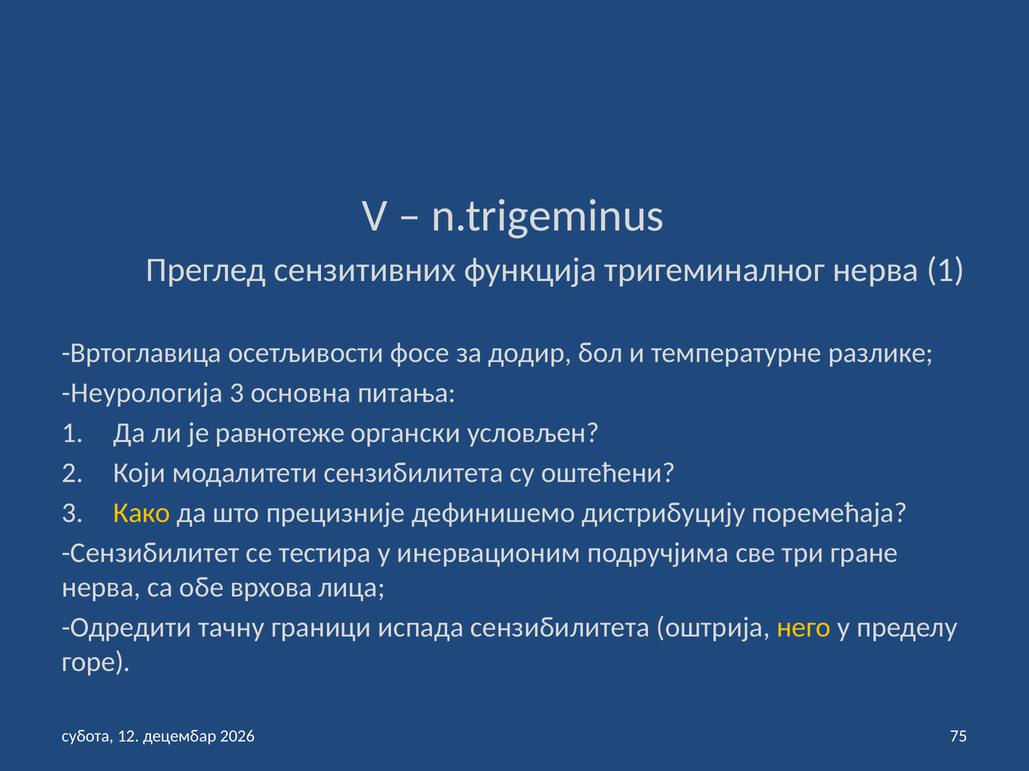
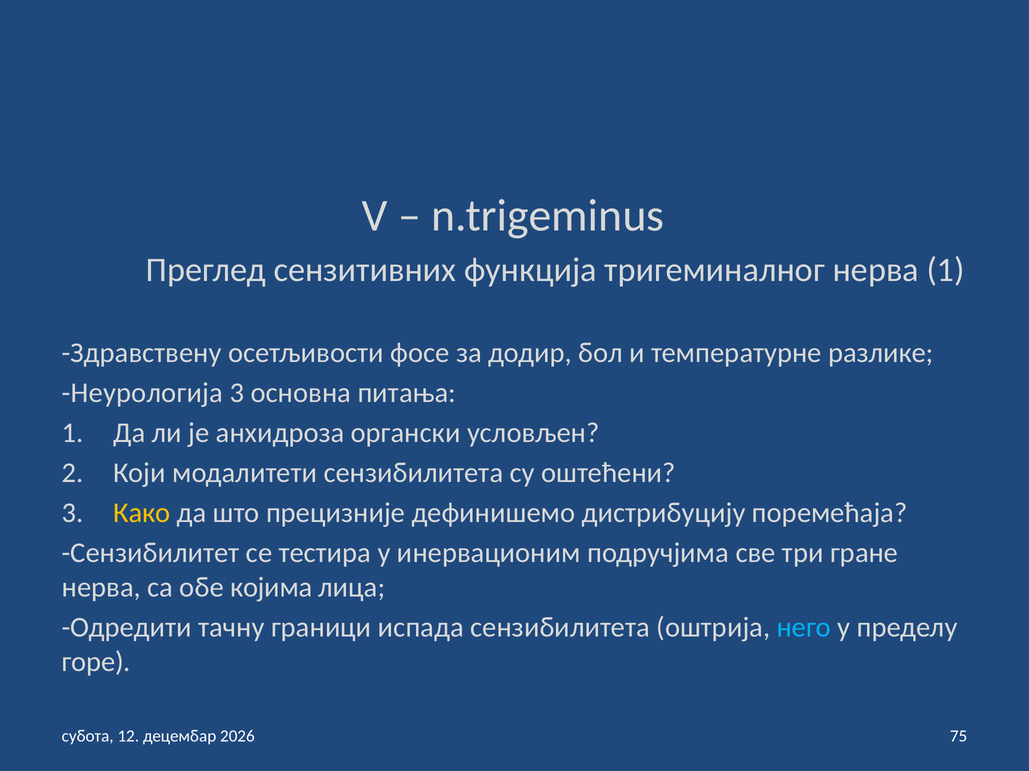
Вртоглавица: Вртоглавица -> Здравствену (142, 353)
равнотеже: равнотеже -> анхидроза (280, 433)
врхова: врхова -> којима (271, 588)
него colour: yellow -> light blue (804, 628)
